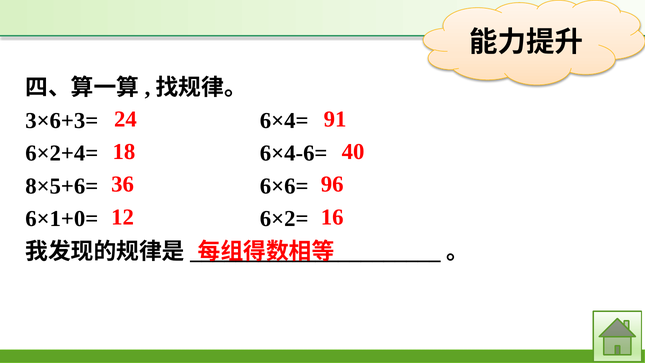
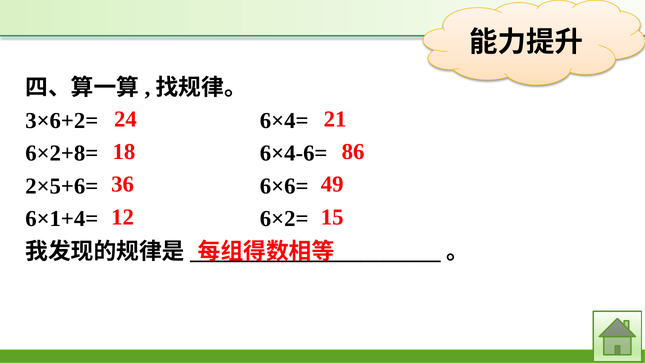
91: 91 -> 21 (335, 119)
3×6+3=: 3×6+3= -> 3×6+2= (62, 120)
40: 40 -> 86 (353, 152)
6×2+4=: 6×2+4= -> 6×2+8= (62, 153)
96: 96 -> 49 (332, 184)
8×5+6=: 8×5+6= -> 2×5+6= (62, 186)
16: 16 -> 15 (332, 217)
6×1+0=: 6×1+0= -> 6×1+4= (62, 219)
